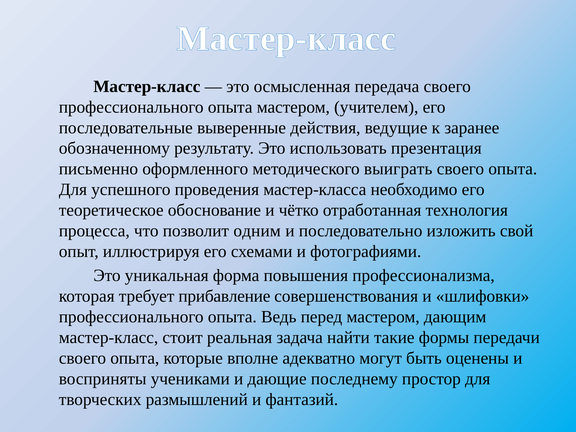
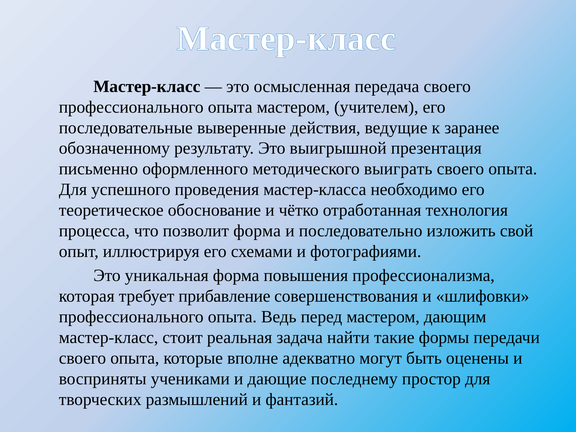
использовать: использовать -> выигрышной (338, 148)
позволит одним: одним -> форма (257, 231)
